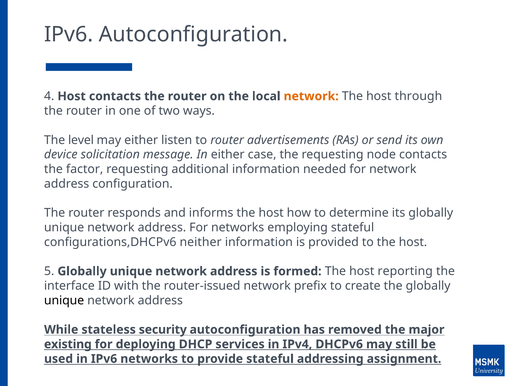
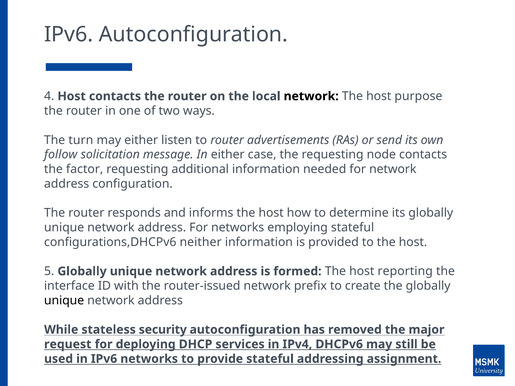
network colour: orange -> black (311, 96)
through: through -> purpose (418, 96)
level: level -> turn (81, 140)
device: device -> follow (61, 155)
existing: existing -> request (68, 344)
